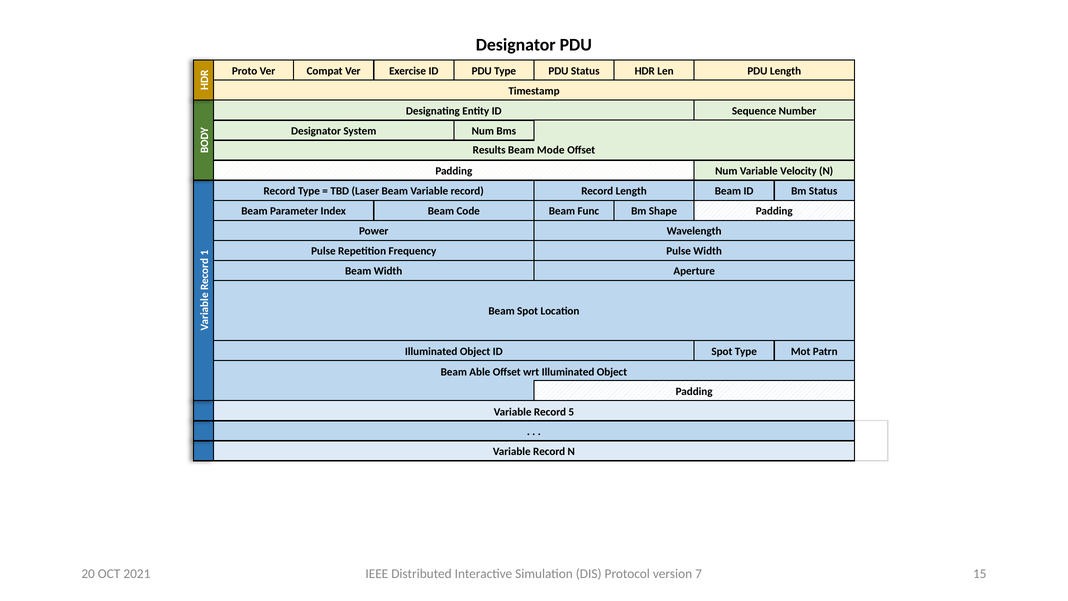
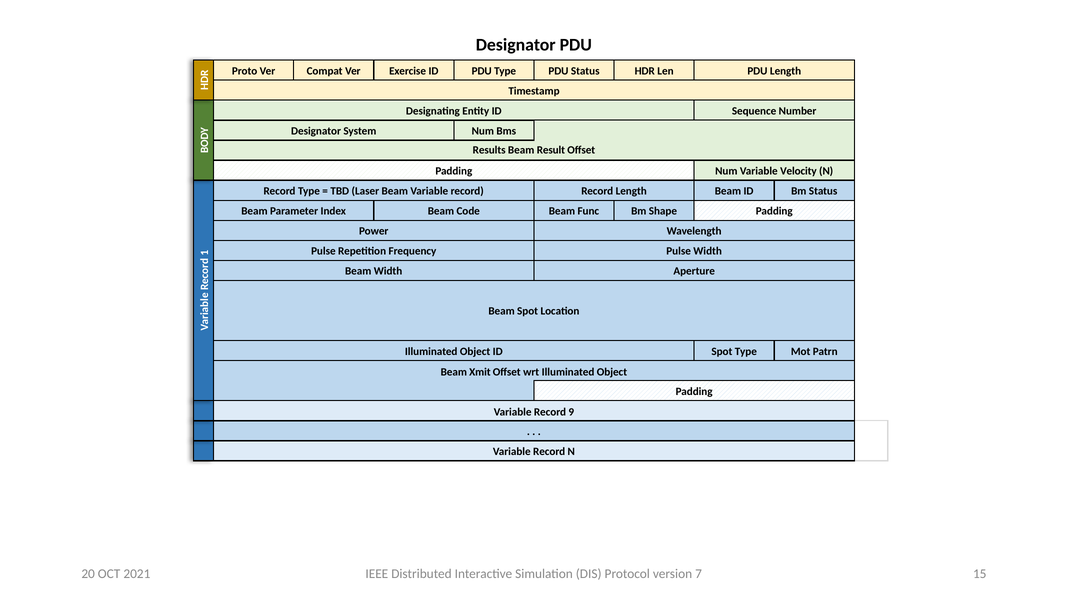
Mode: Mode -> Result (551, 150)
Able: Able -> Xmit (480, 372)
5: 5 -> 9 (571, 412)
